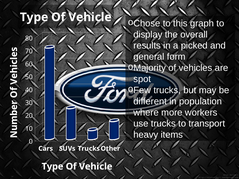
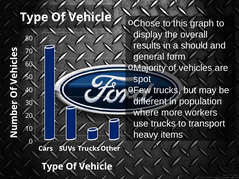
picked: picked -> should (194, 46)
